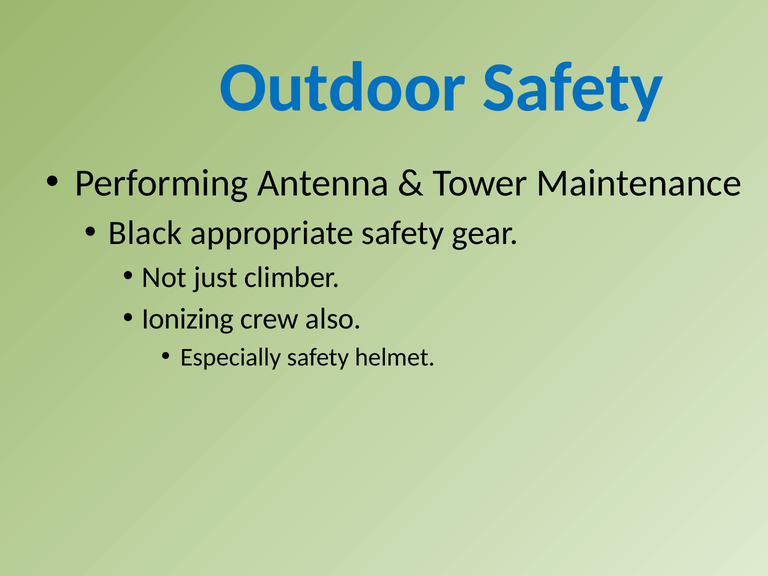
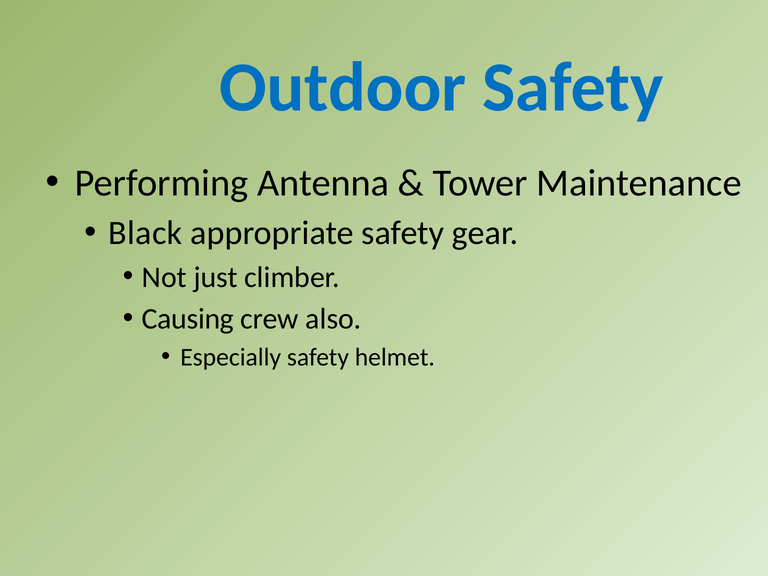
Ionizing: Ionizing -> Causing (188, 319)
